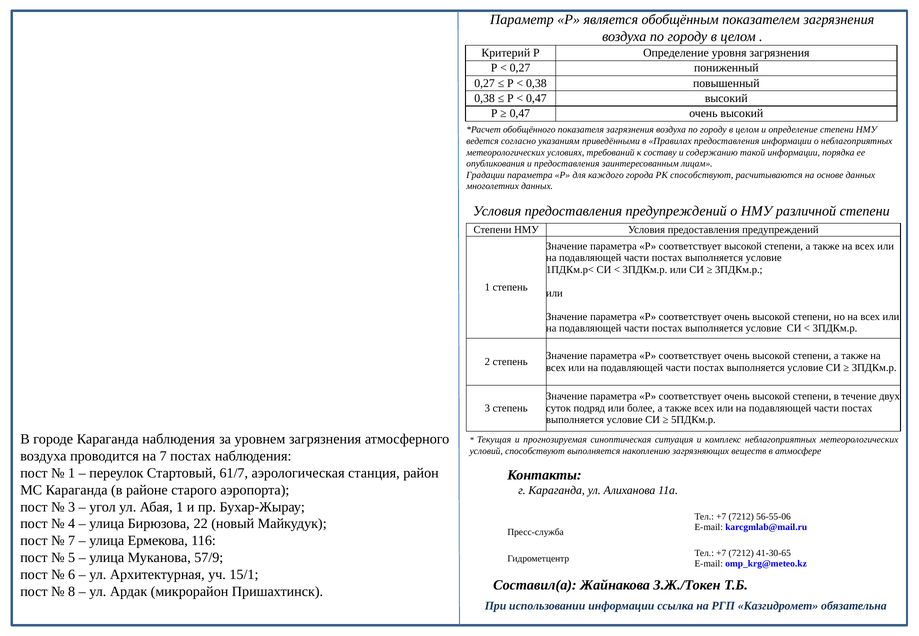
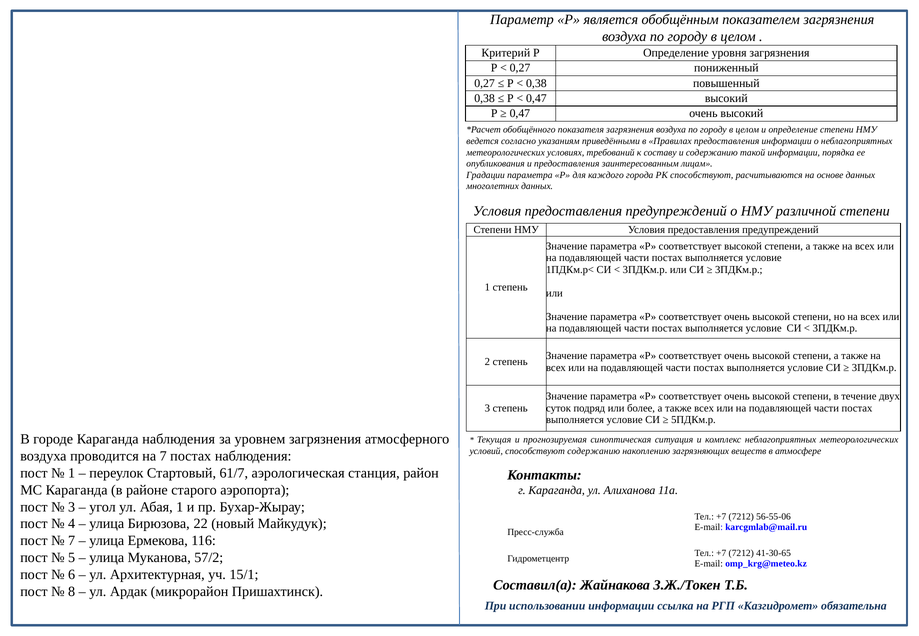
способствуют выполняется: выполняется -> содержанию (594, 451)
57/9: 57/9 -> 57/2 (209, 558)
